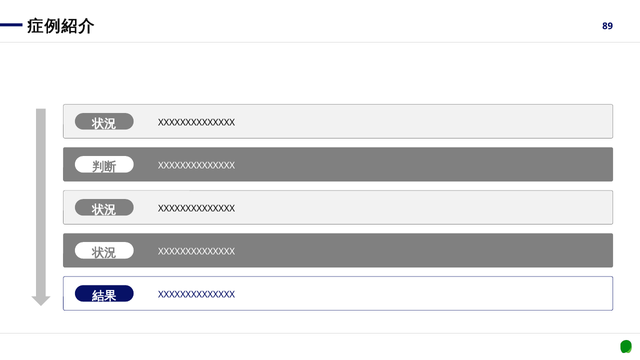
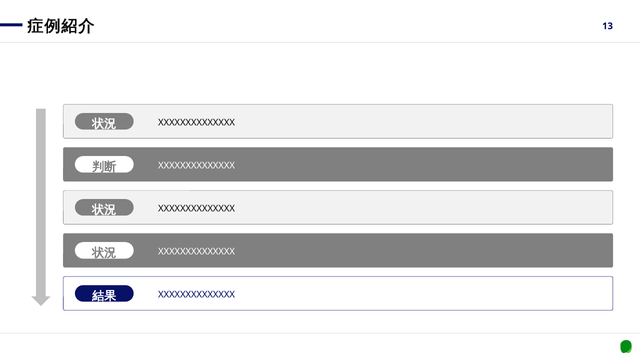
89: 89 -> 13 (608, 26)
